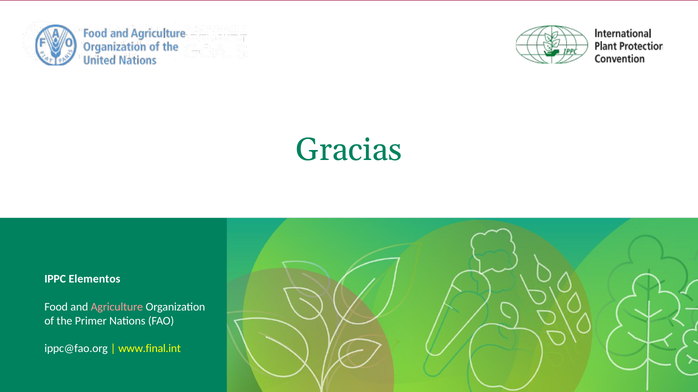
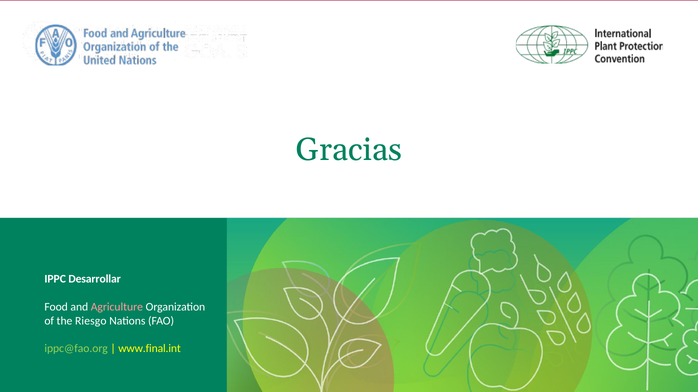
Elementos: Elementos -> Desarrollar (95, 279)
Primer: Primer -> Riesgo (91, 321)
ippc@fao.org colour: white -> light green (76, 349)
